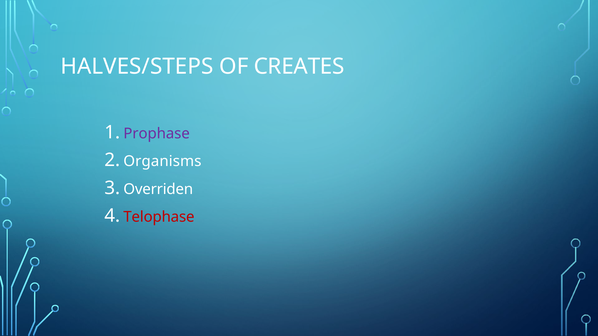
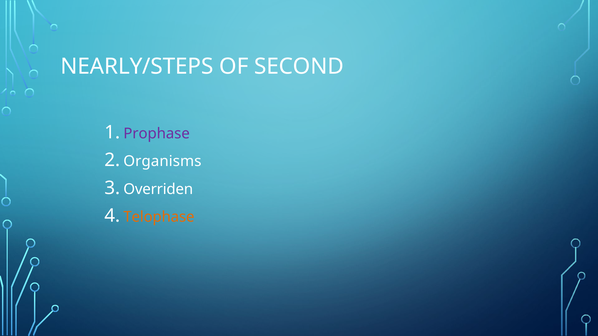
HALVES/STEPS: HALVES/STEPS -> NEARLY/STEPS (137, 66)
CREATES: CREATES -> SECOND (299, 66)
Telophase colour: red -> orange (159, 217)
